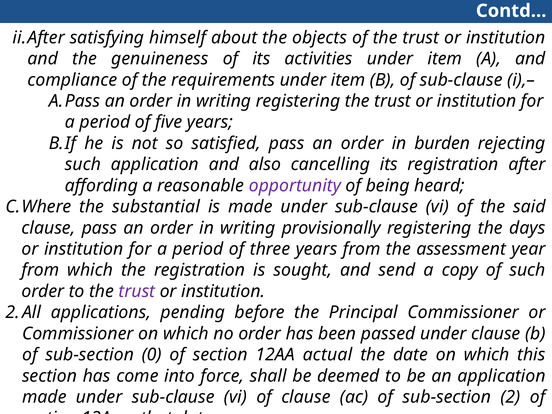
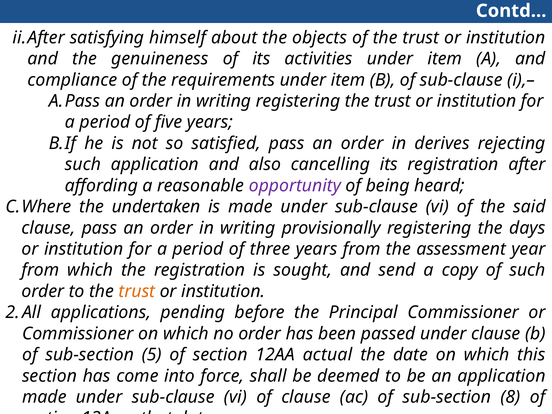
burden: burden -> derives (442, 143)
substantial: substantial -> undertaken (156, 207)
trust colour: purple -> orange (137, 291)
0: 0 -> 5 (152, 355)
2: 2 -> 8 (510, 397)
